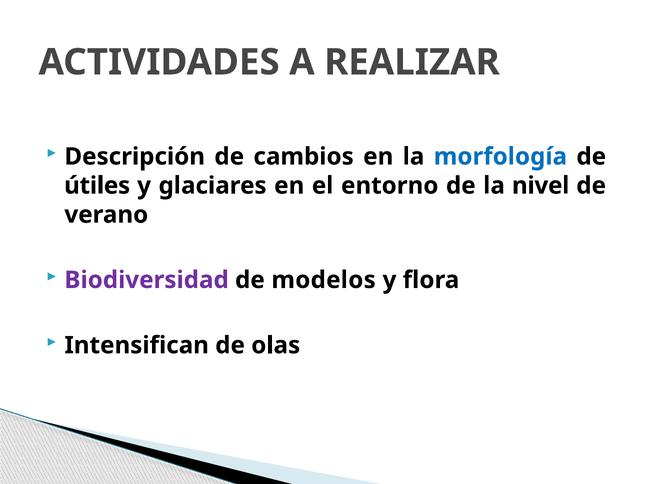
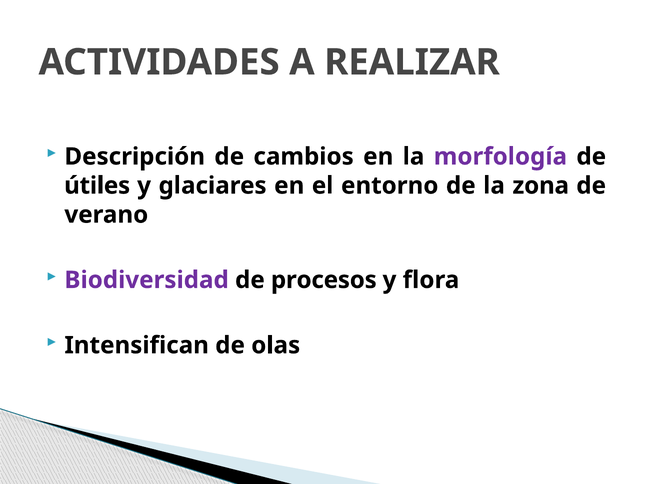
morfología colour: blue -> purple (500, 157)
nivel: nivel -> zona (541, 186)
modelos: modelos -> procesos (324, 280)
